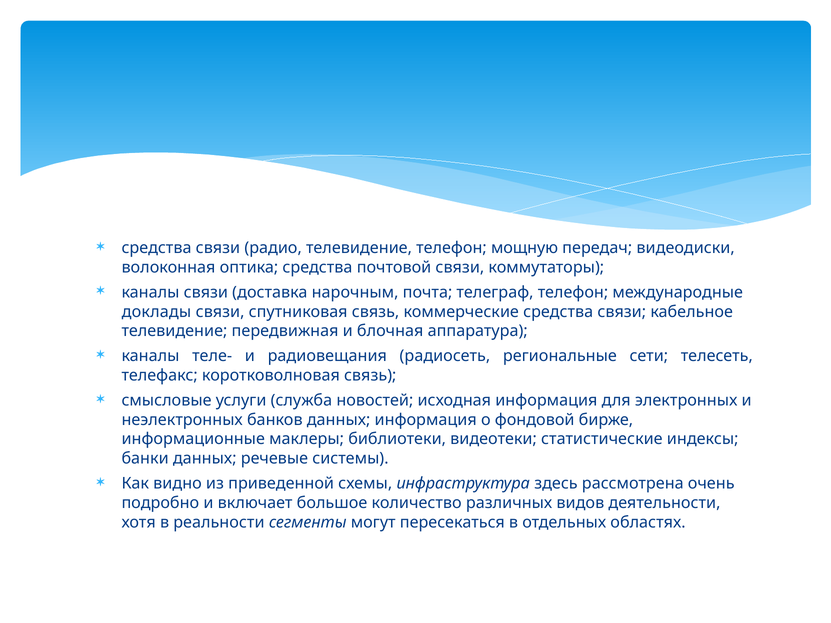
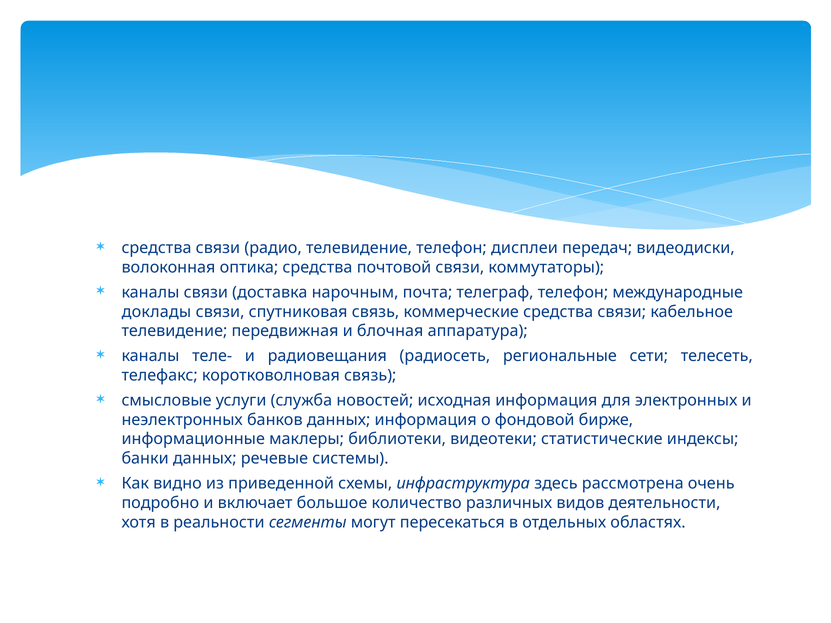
мощную: мощную -> дисплеи (524, 248)
